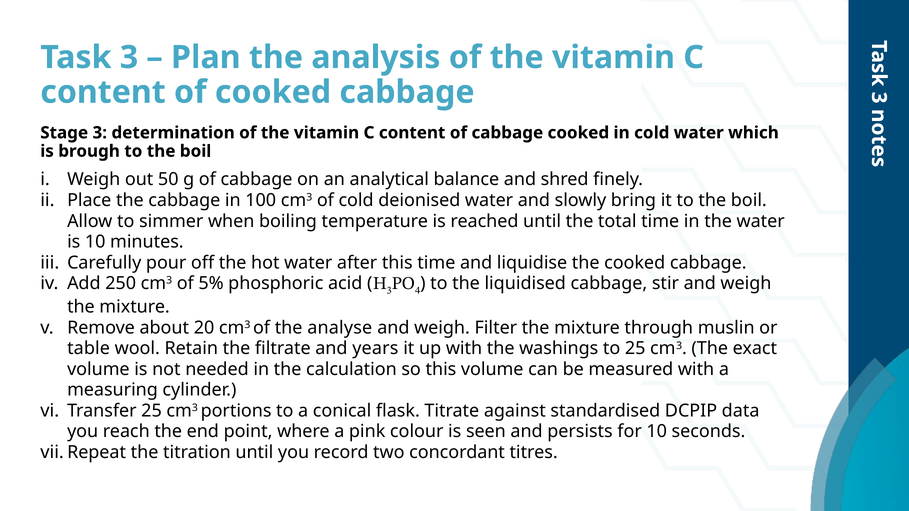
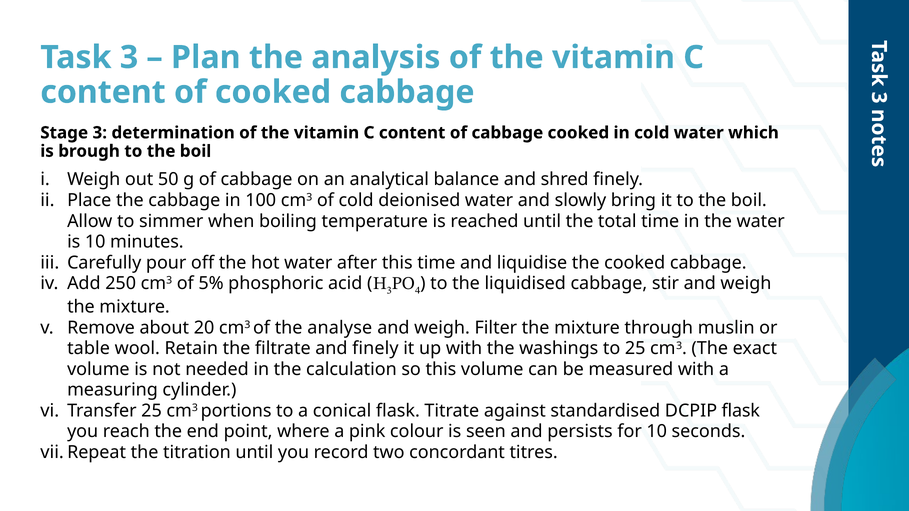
and years: years -> finely (375, 349)
DCPIP data: data -> flask (741, 411)
